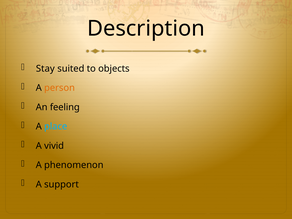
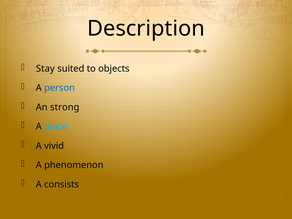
person colour: orange -> blue (59, 88)
feeling: feeling -> strong (65, 107)
support: support -> consists (62, 184)
